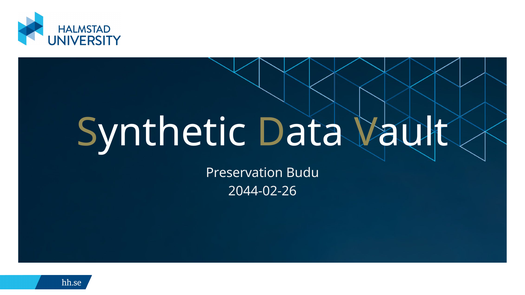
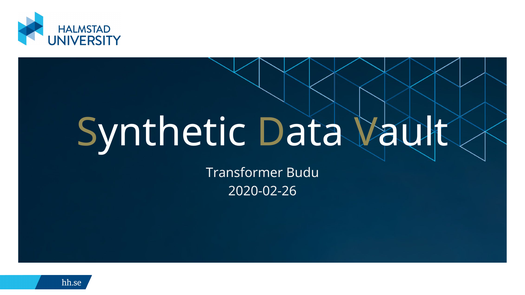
Preservation: Preservation -> Transformer (244, 173)
2044-02-26: 2044-02-26 -> 2020-02-26 (262, 191)
